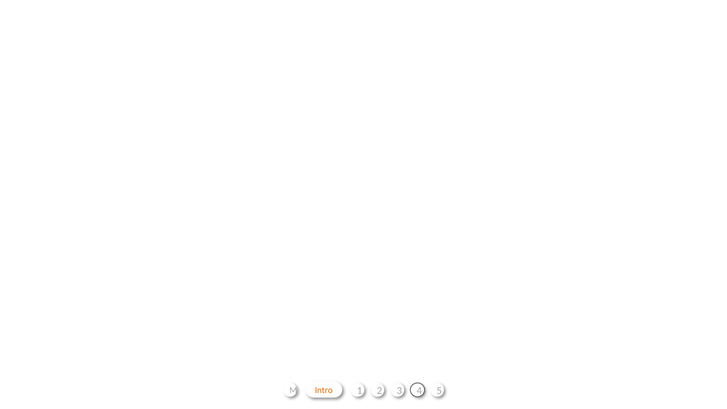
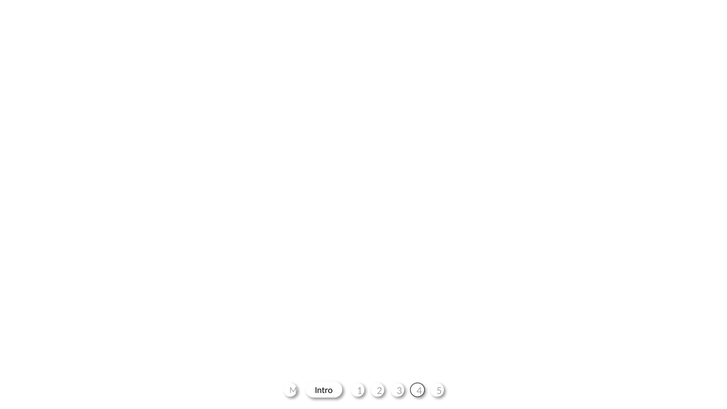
Intro colour: orange -> black (324, 390)
